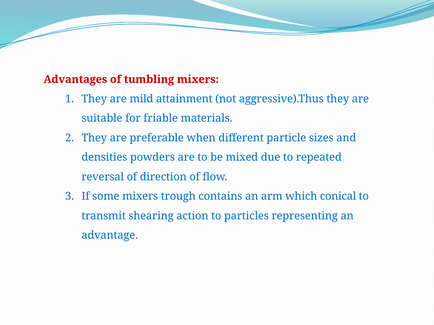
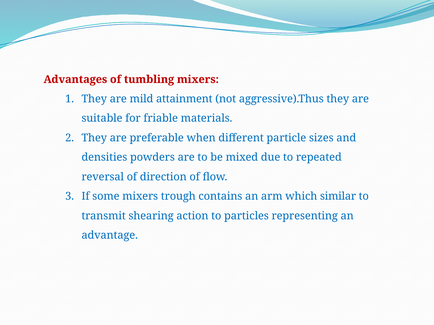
conical: conical -> similar (338, 197)
